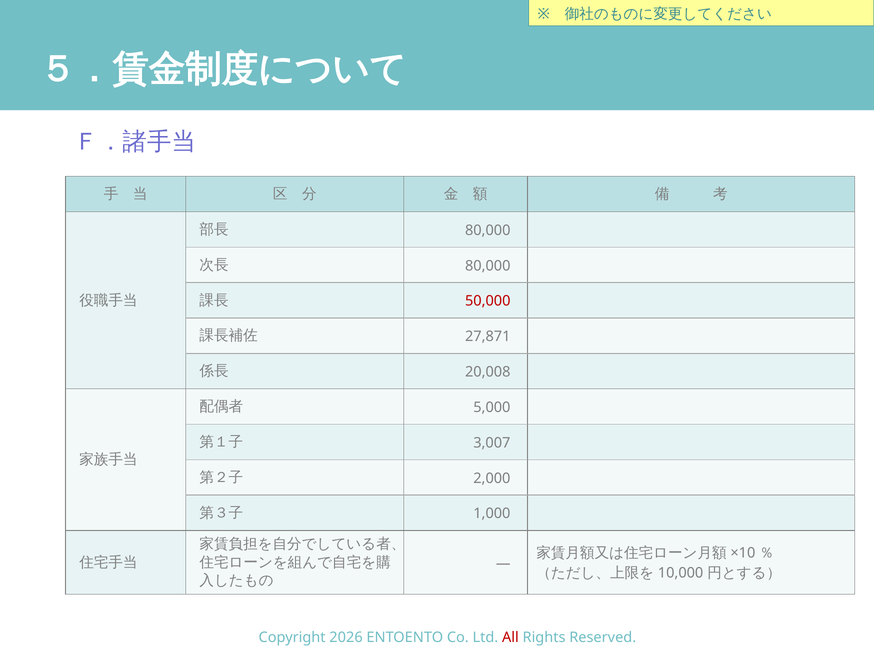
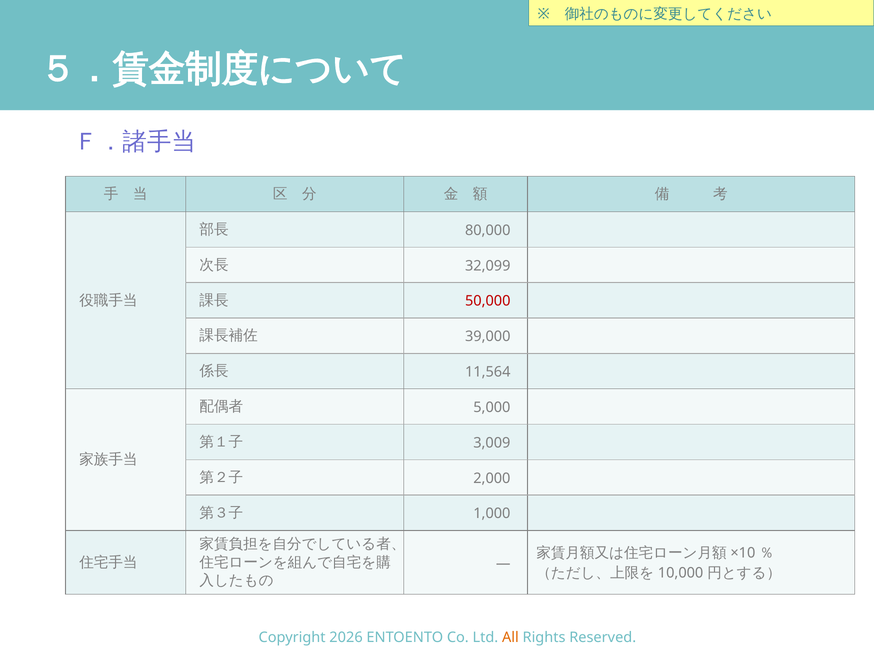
80,000: 80,000 -> 32,099 (488, 266)
27,871: 27,871 -> 39,000 (488, 337)
20,008: 20,008 -> 11,564 (488, 372)
3,007: 3,007 -> 3,009 (492, 443)
All colour: red -> orange (510, 638)
